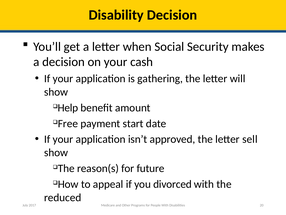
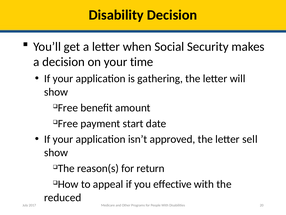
cash: cash -> time (142, 62)
Help: Help -> Free (68, 108)
future: future -> return (151, 168)
divorced: divorced -> effective (172, 184)
